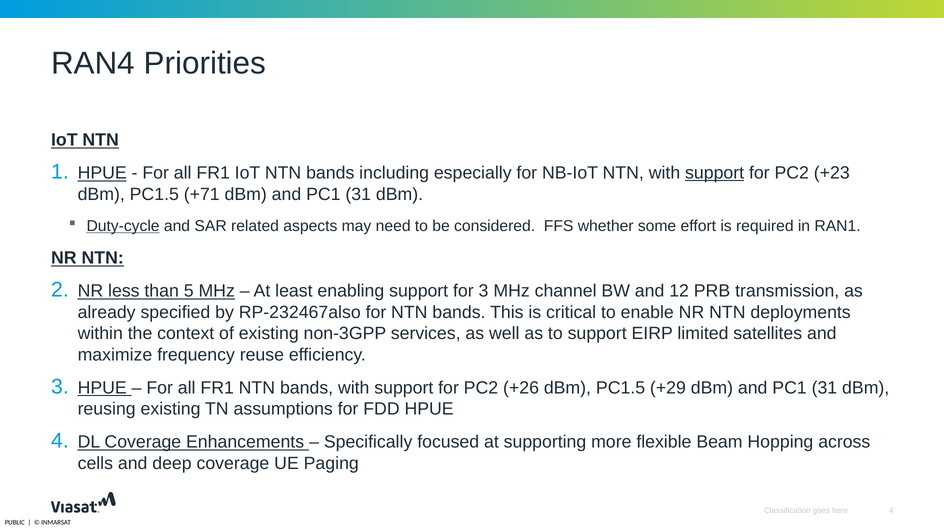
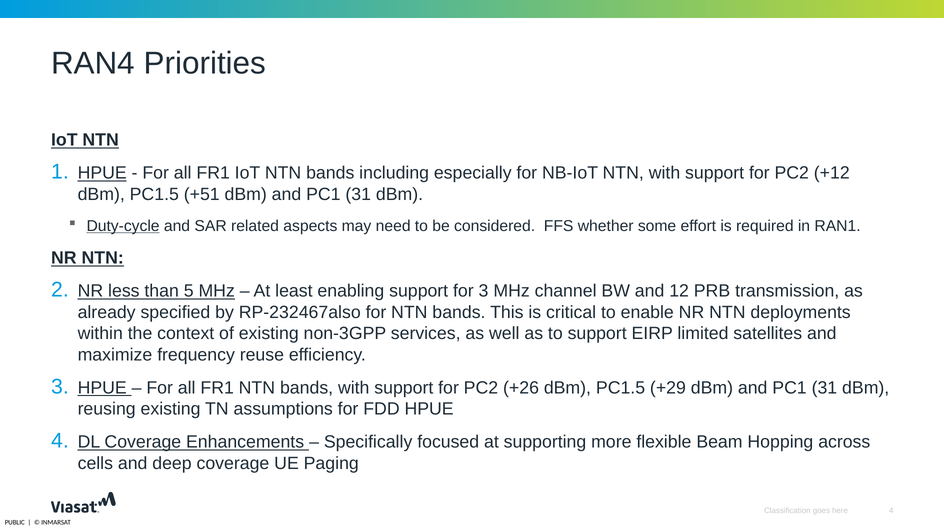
support underline: present -> none (715, 173)
+23: +23 -> +12 (832, 173)
+71: +71 -> +51 (202, 194)
